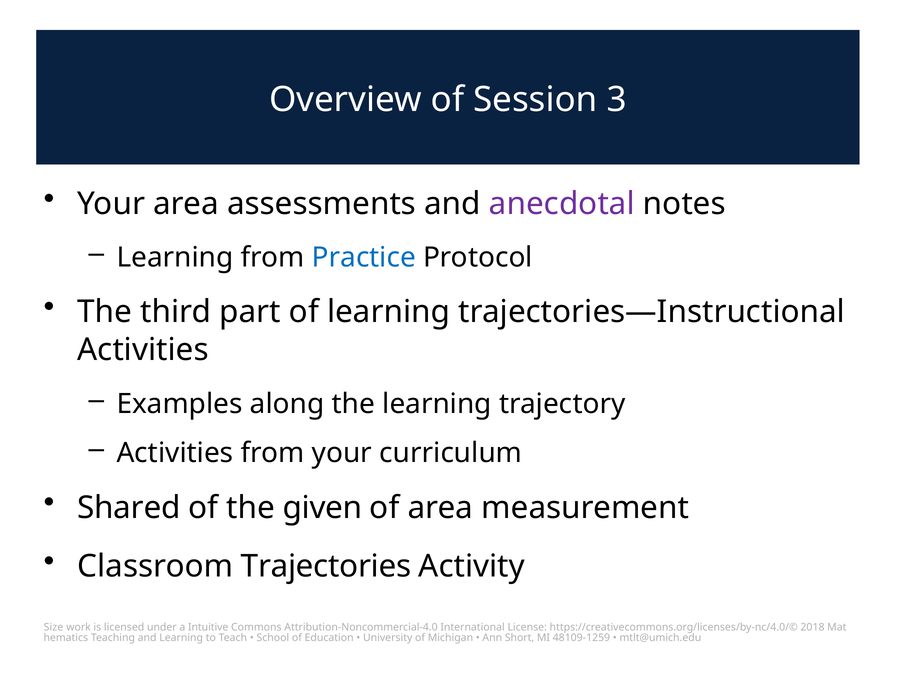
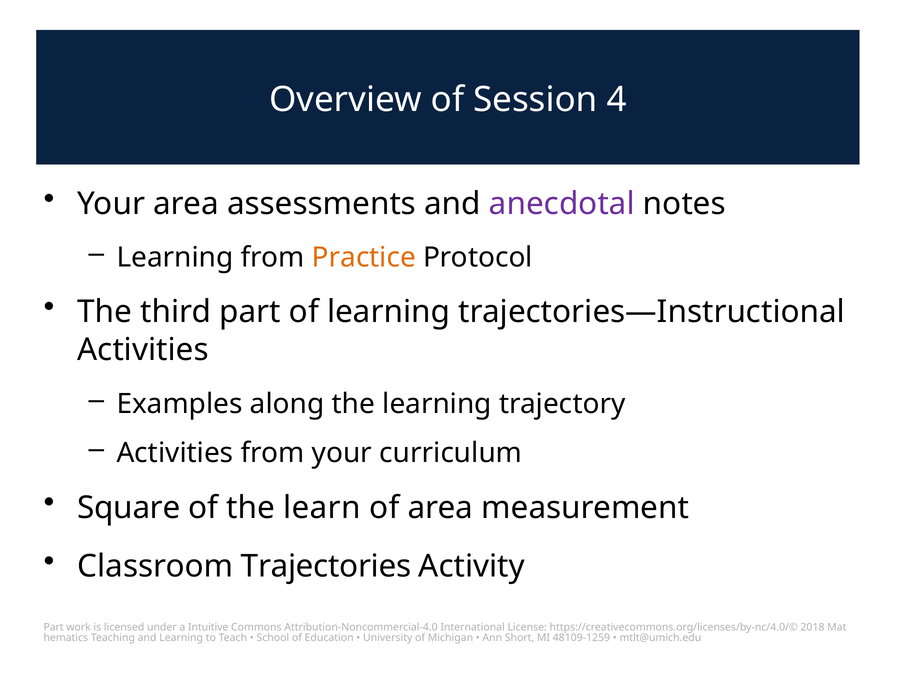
3: 3 -> 4 (617, 100)
Practice colour: blue -> orange (364, 258)
Shared: Shared -> Square (129, 508)
given: given -> learn (322, 508)
Size: Size -> Part (54, 627)
